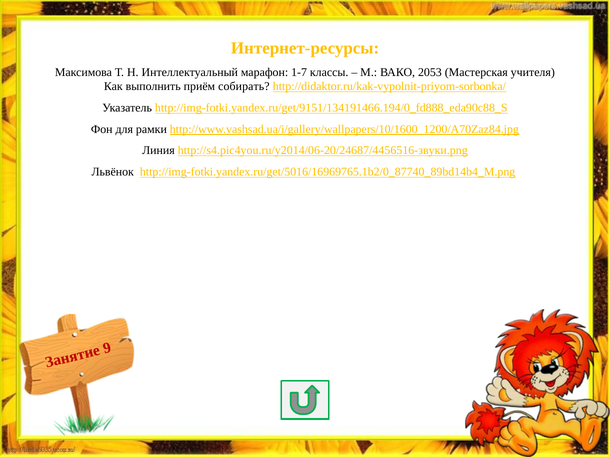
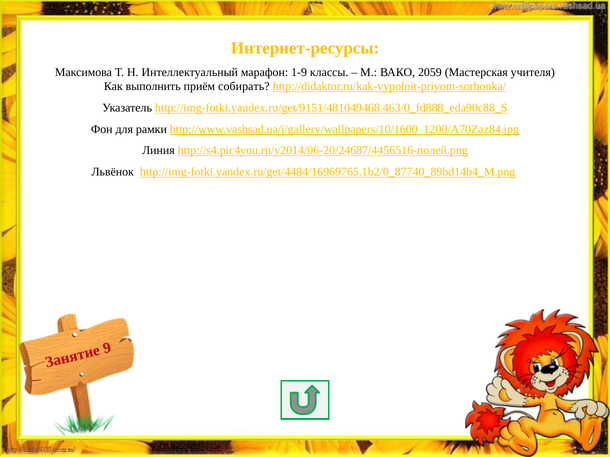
1-7: 1-7 -> 1-9 (299, 72)
2053: 2053 -> 2059 (430, 72)
http://img-fotki.yandex.ru/get/9151/134191466.194/0_fd888_eda90c88_S: http://img-fotki.yandex.ru/get/9151/134191466.194/0_fd888_eda90c88_S -> http://img-fotki.yandex.ru/get/9151/481049468.463/0_fd888_eda90c88_S (331, 108)
http://s4.pic4you.ru/y2014/06-20/24687/4456516-звуки.png: http://s4.pic4you.ru/y2014/06-20/24687/4456516-звуки.png -> http://s4.pic4you.ru/y2014/06-20/24687/4456516-полей.png (323, 151)
http://img-fotki.yandex.ru/get/5016/16969765.1b2/0_87740_89bd14b4_M.png: http://img-fotki.yandex.ru/get/5016/16969765.1b2/0_87740_89bd14b4_M.png -> http://img-fotki.yandex.ru/get/4484/16969765.1b2/0_87740_89bd14b4_M.png (328, 172)
